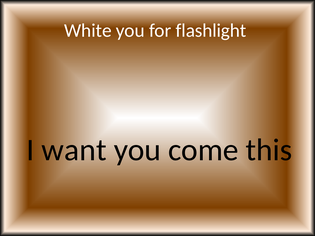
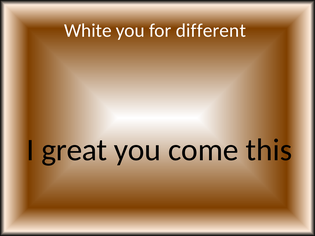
flashlight: flashlight -> different (211, 30)
want: want -> great (74, 150)
